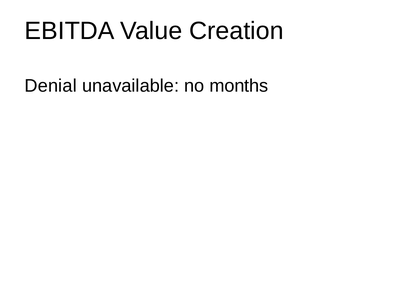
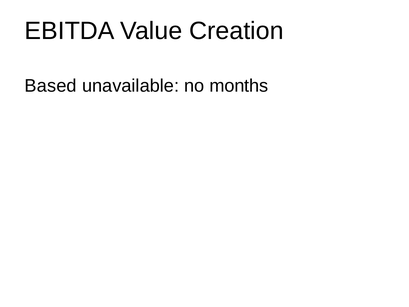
Denial: Denial -> Based (51, 86)
